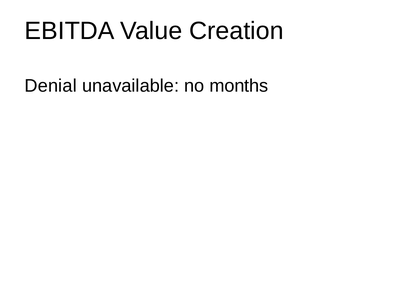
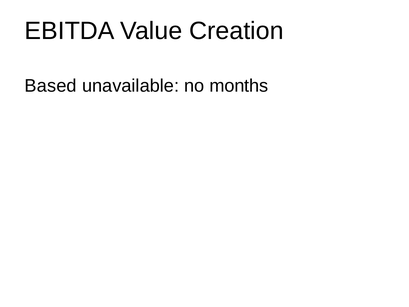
Denial: Denial -> Based (51, 86)
